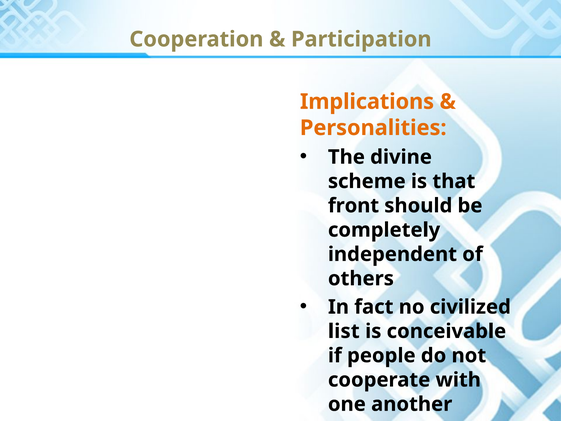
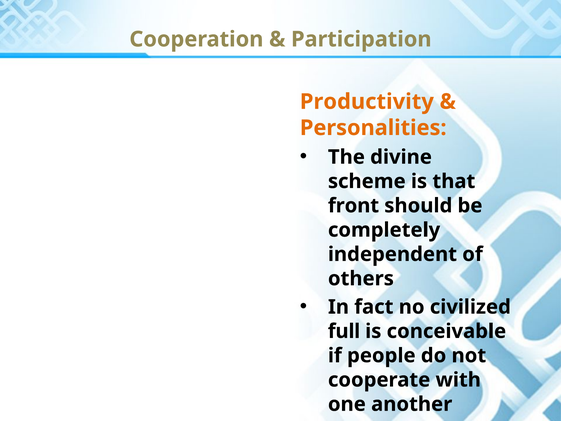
Implications: Implications -> Productivity (367, 102)
list: list -> full (344, 331)
